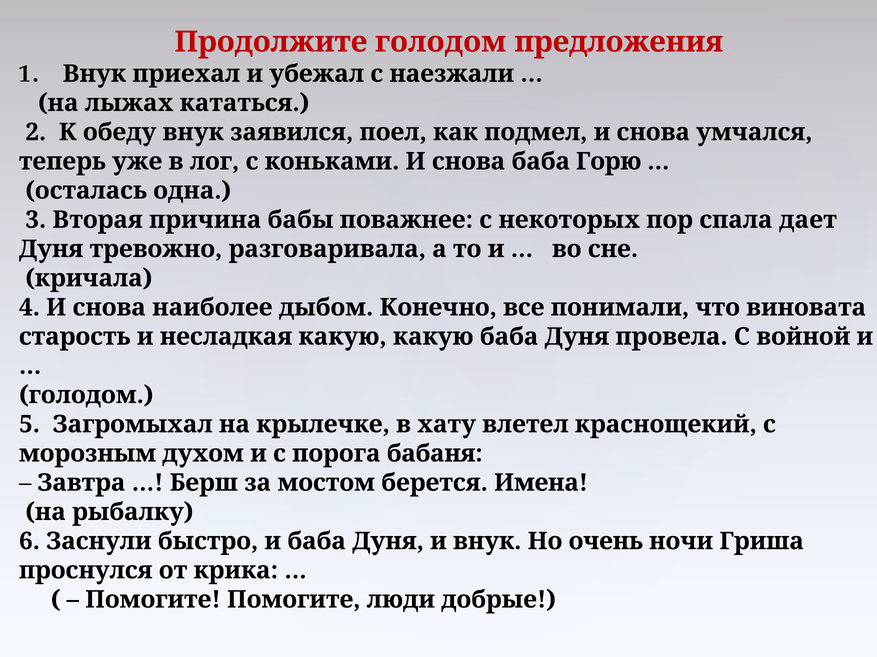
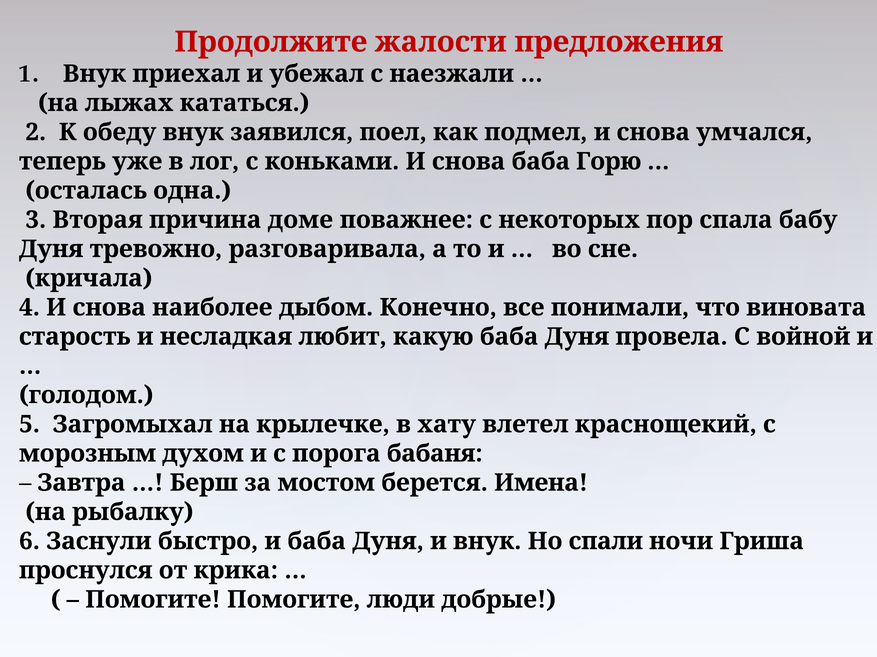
Продолжите голодом: голодом -> жалости (441, 42)
бабы: бабы -> доме (300, 220)
дает: дает -> бабу (808, 220)
несладкая какую: какую -> любит (343, 337)
очень: очень -> спали (606, 542)
